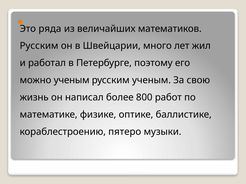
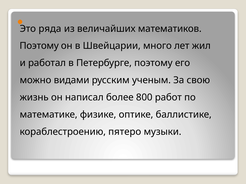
Русским: Русским -> Поэтому (39, 46)
можно ученым: ученым -> видами (72, 80)
